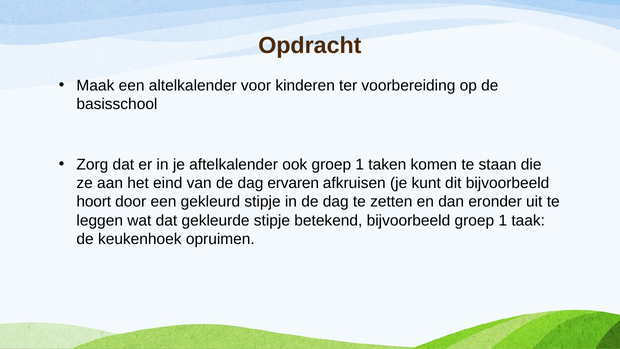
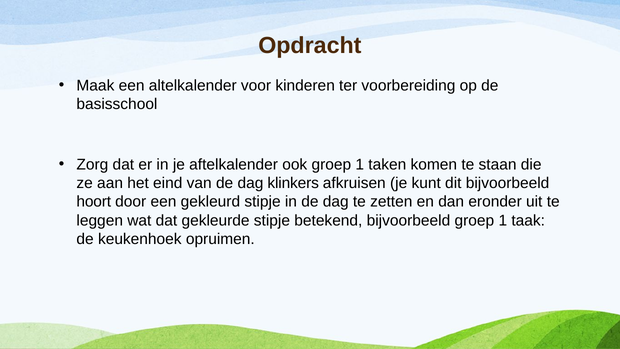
ervaren: ervaren -> klinkers (293, 183)
